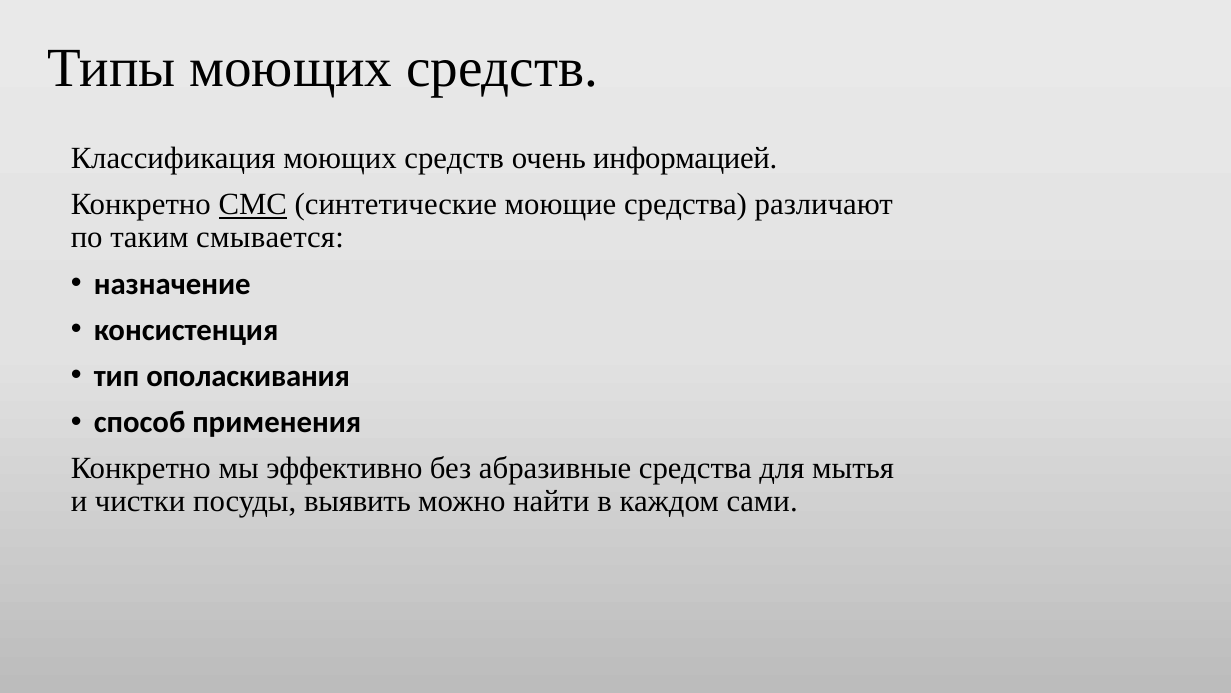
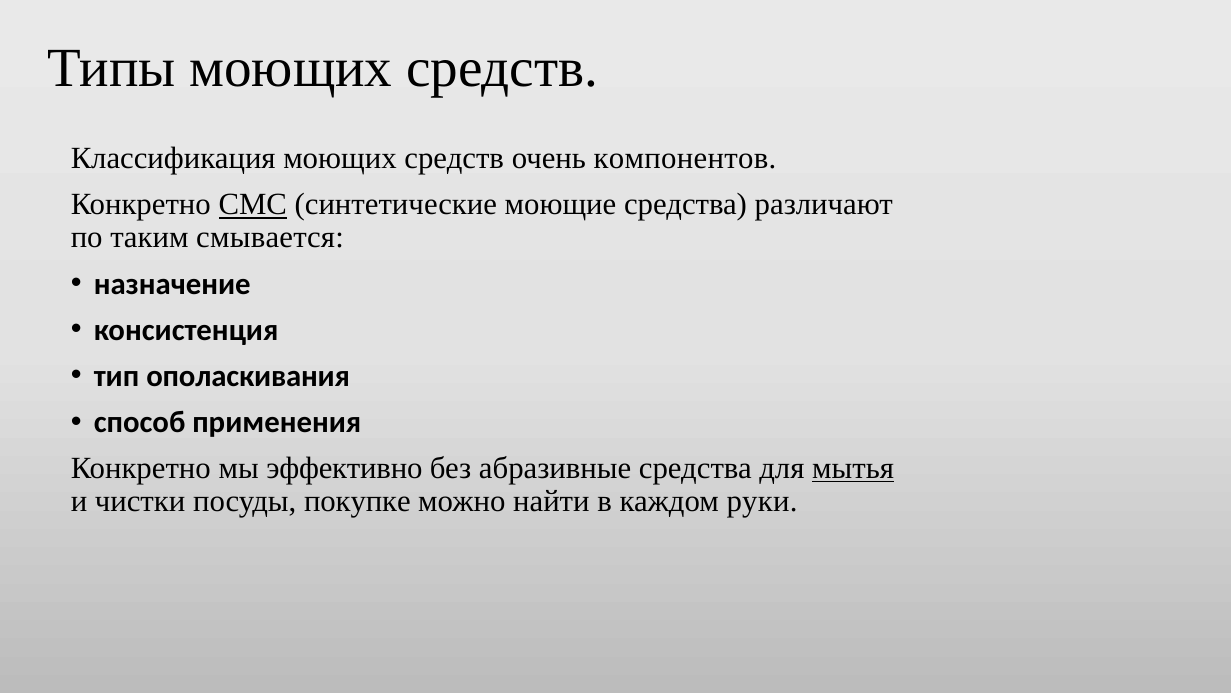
информацией: информацией -> компонентов (685, 158)
мытья underline: none -> present (853, 468)
выявить: выявить -> покупке (357, 501)
сами: сами -> руки (762, 501)
